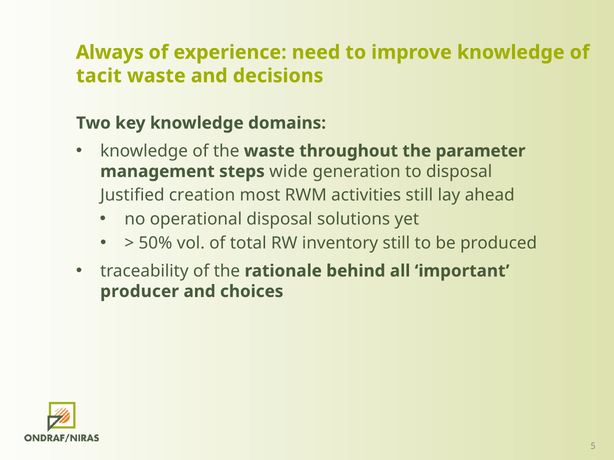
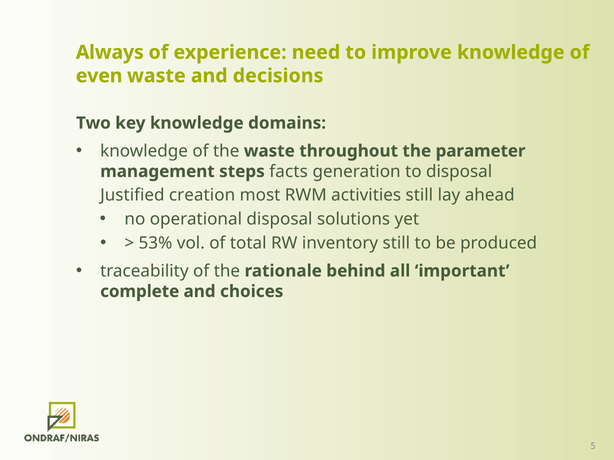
tacit: tacit -> even (99, 76)
wide: wide -> facts (289, 172)
50%: 50% -> 53% (155, 243)
producer: producer -> complete (140, 292)
